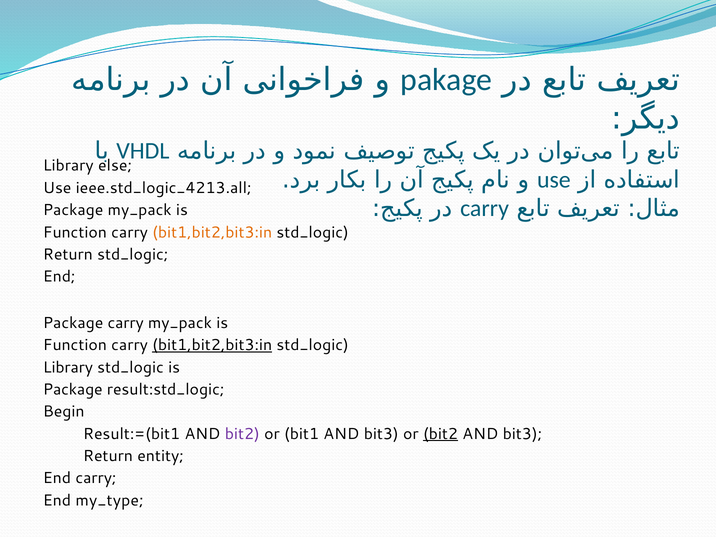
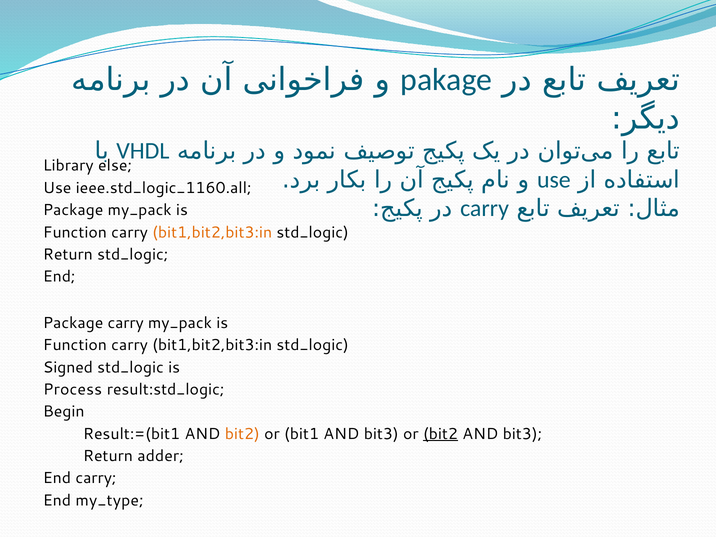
ieee.std_logic_4213.all: ieee.std_logic_4213.all -> ieee.std_logic_1160.all (164, 188)
bit1,bit2,bit3:in underline: present -> none (212, 345)
Library: Library -> Signed (68, 367)
Package: Package -> Process (73, 389)
bit2 colour: purple -> orange (242, 434)
entity: entity -> adder (160, 456)
